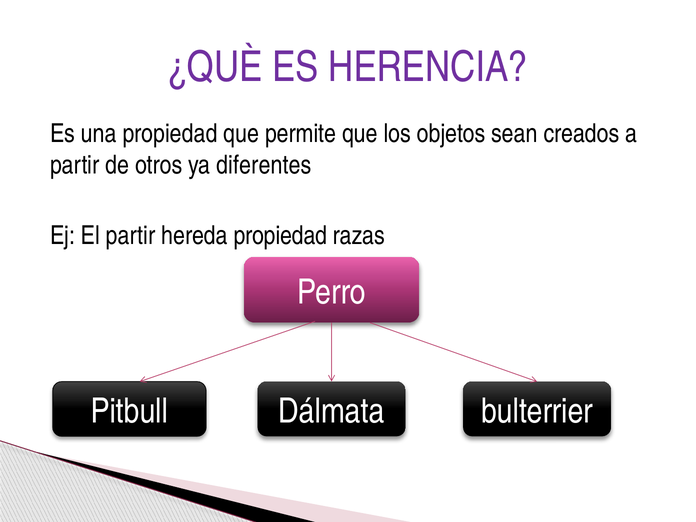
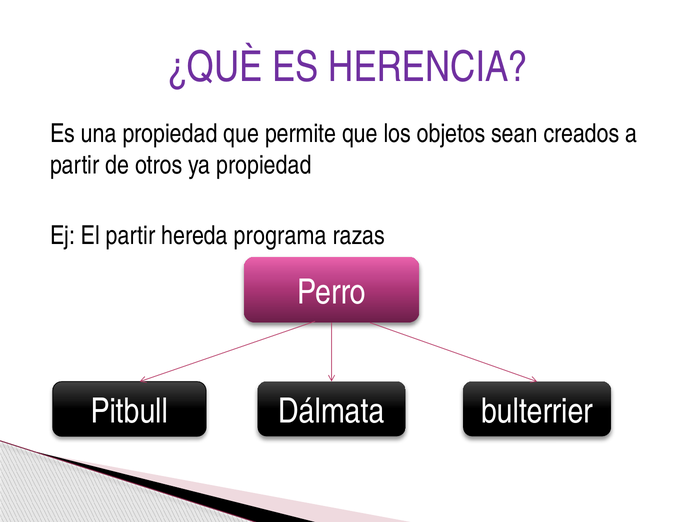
ya diferentes: diferentes -> propiedad (264, 165)
hereda propiedad: propiedad -> programa (280, 235)
